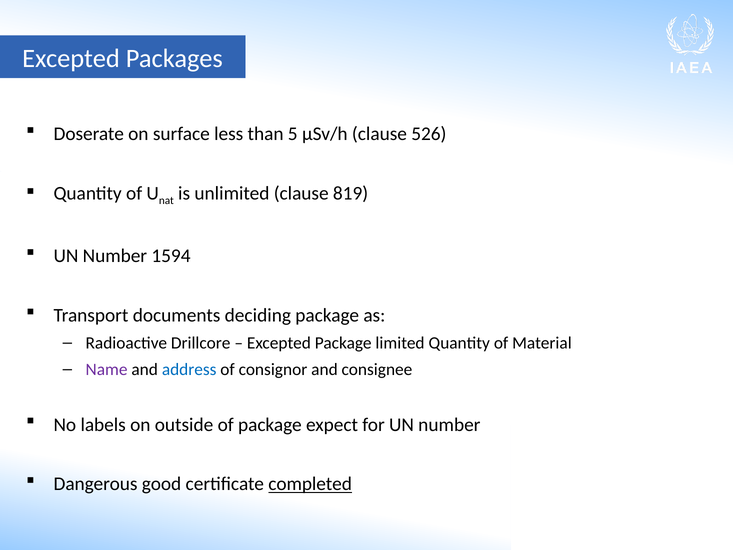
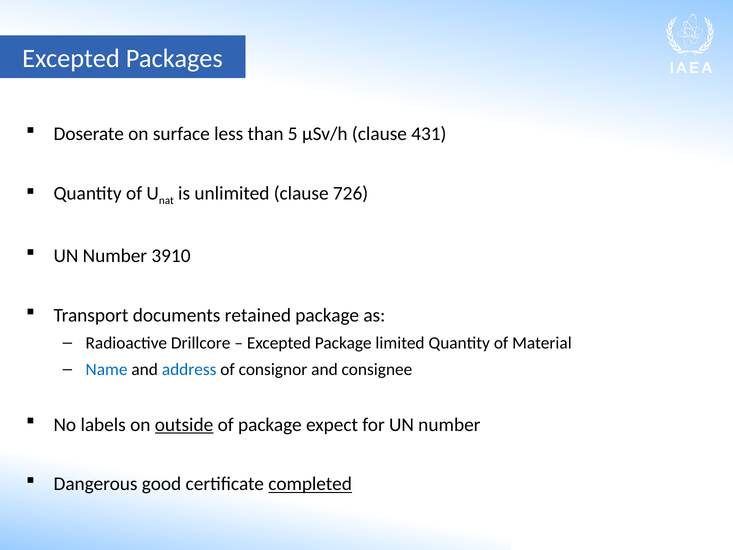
526: 526 -> 431 (429, 134)
819: 819 -> 726 (351, 193)
1594: 1594 -> 3910 (171, 256)
deciding: deciding -> retained (258, 315)
Name colour: purple -> blue (107, 369)
outside underline: none -> present (184, 424)
